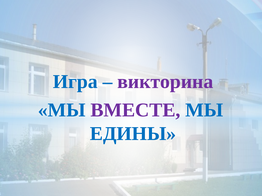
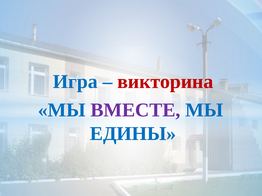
викторина colour: purple -> red (165, 82)
